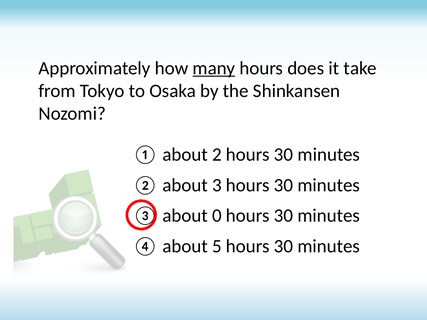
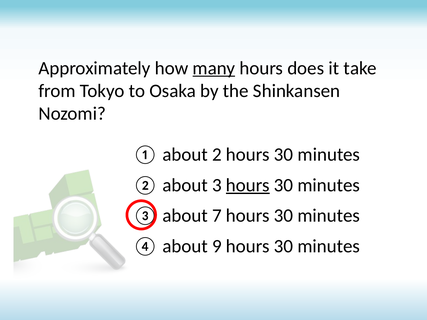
hours underline: none -> present (248, 185)
0: 0 -> 7 (217, 216)
5: 5 -> 9 (217, 246)
